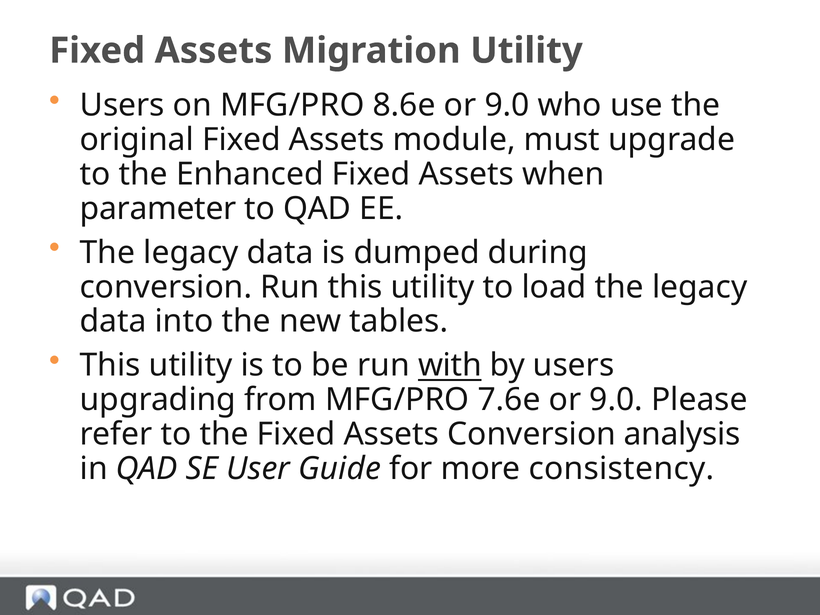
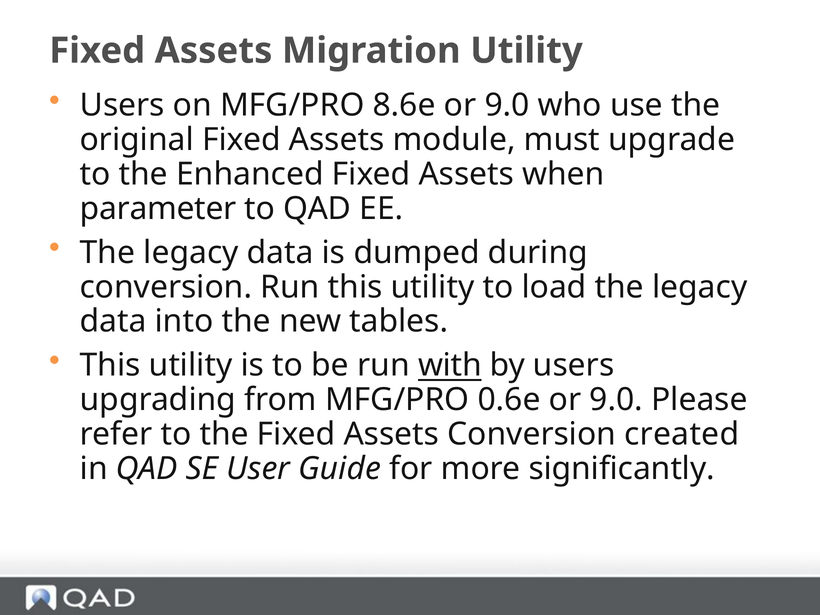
7.6e: 7.6e -> 0.6e (509, 400)
analysis: analysis -> created (682, 434)
consistency: consistency -> significantly (622, 469)
